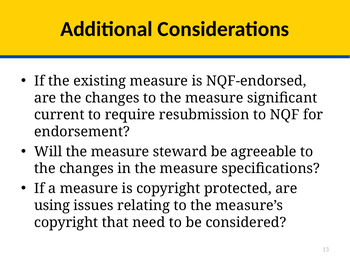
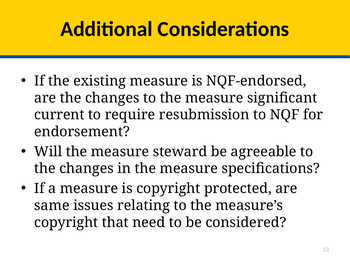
using: using -> same (52, 206)
